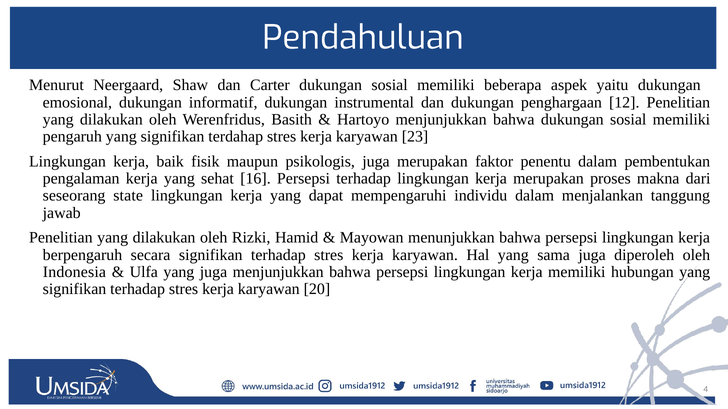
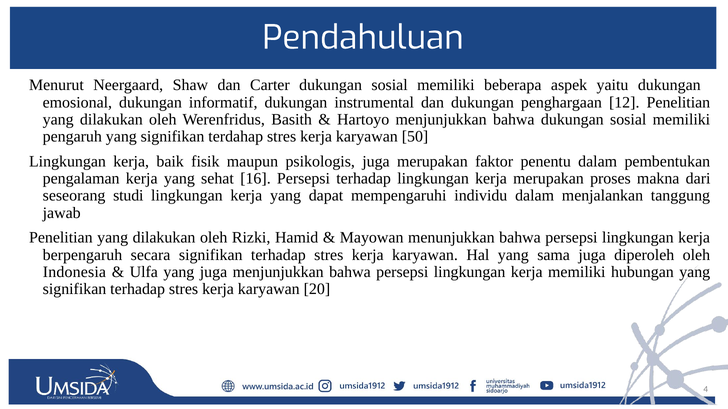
23: 23 -> 50 (415, 137)
state: state -> studi (128, 196)
